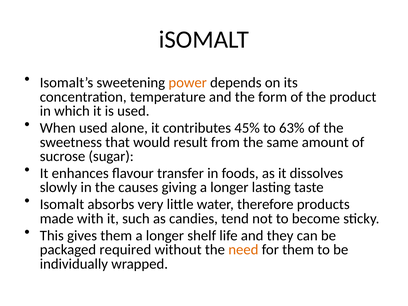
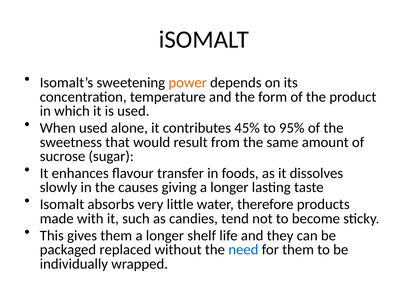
63%: 63% -> 95% (292, 128)
required: required -> replaced (125, 250)
need colour: orange -> blue (243, 250)
